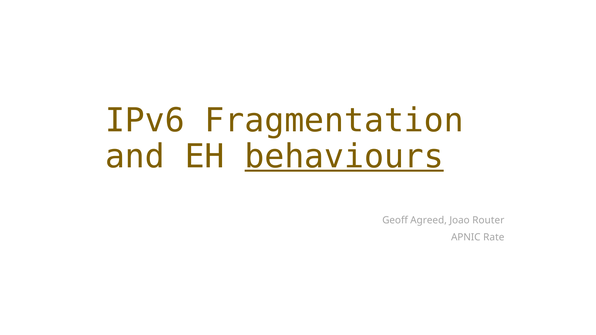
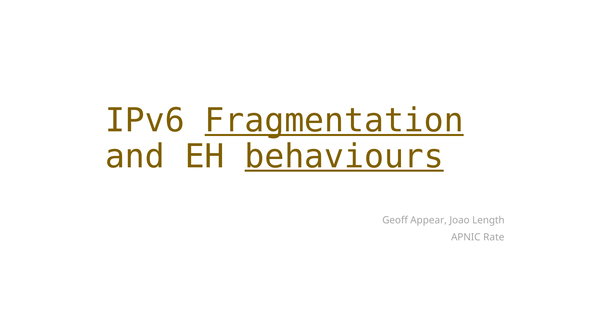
Fragmentation underline: none -> present (334, 121)
Agreed: Agreed -> Appear (429, 220)
Router: Router -> Length (488, 220)
